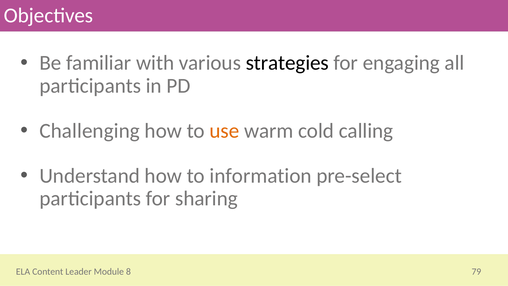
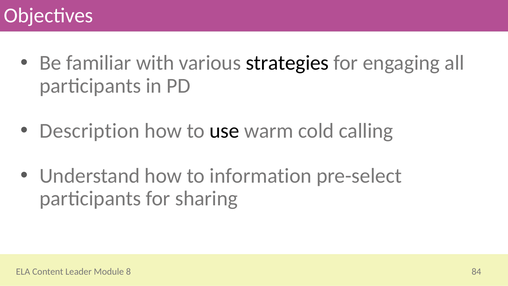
Challenging: Challenging -> Description (90, 131)
use colour: orange -> black (224, 131)
79: 79 -> 84 (476, 271)
